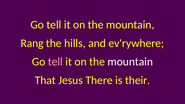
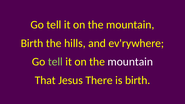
Rang: Rang -> Birth (32, 43)
tell colour: pink -> light green (55, 62)
is their: their -> birth (138, 80)
